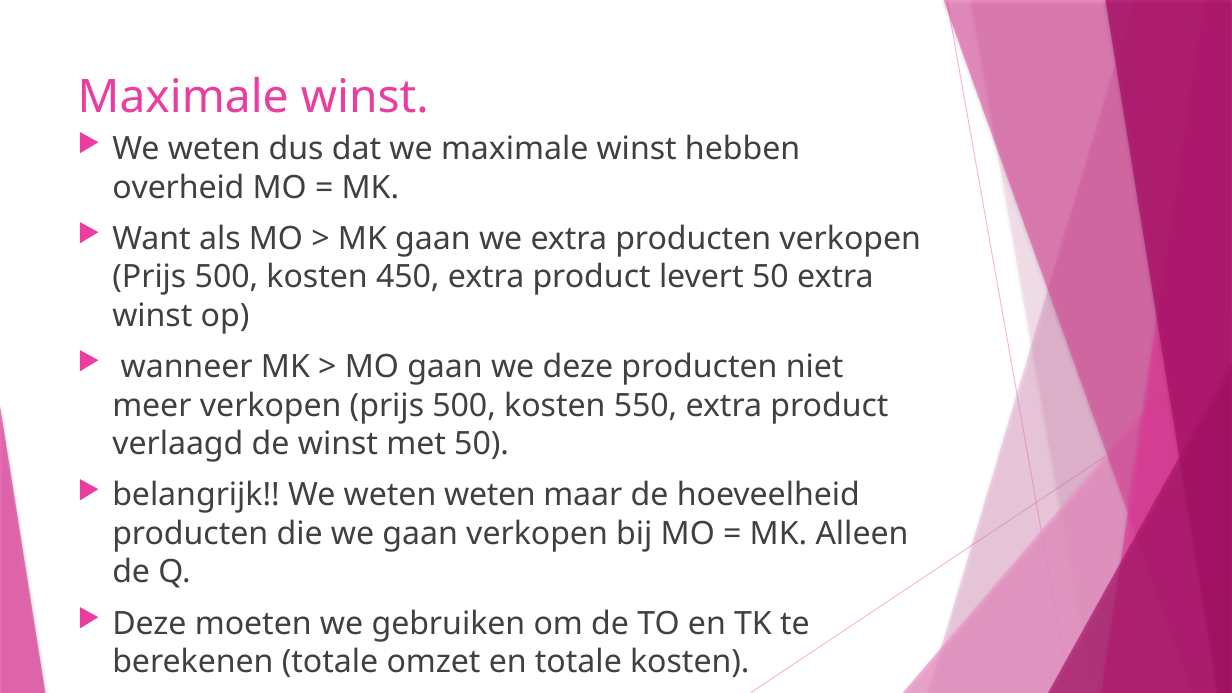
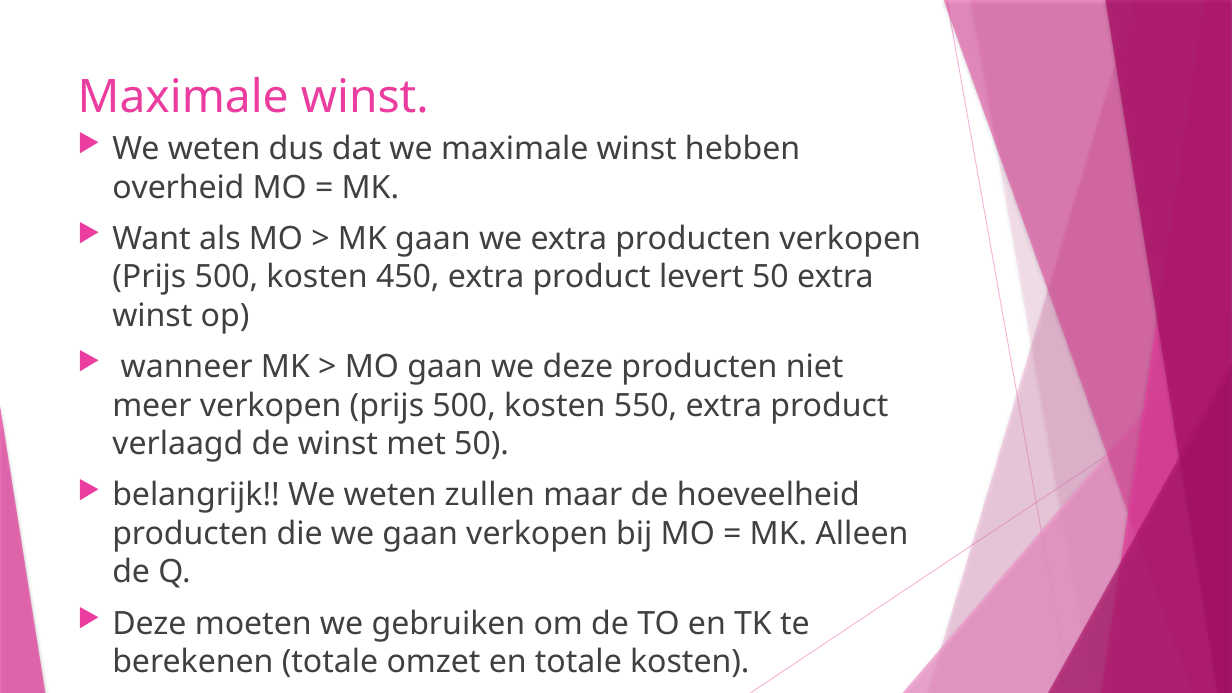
weten weten: weten -> zullen (490, 495)
